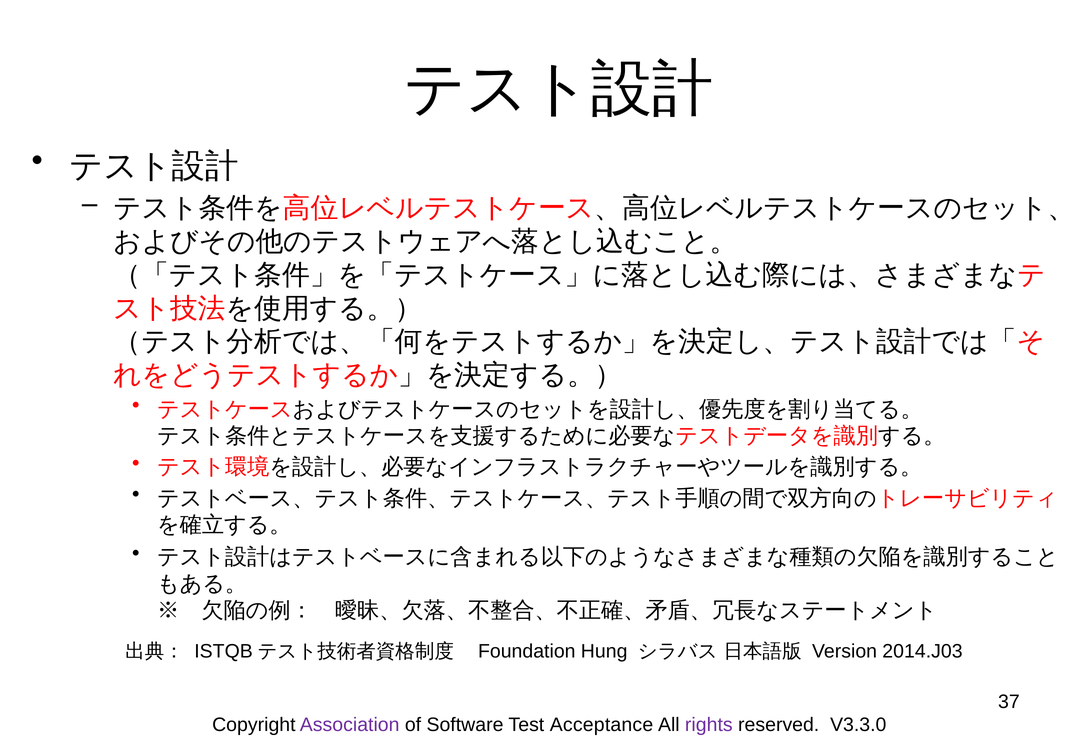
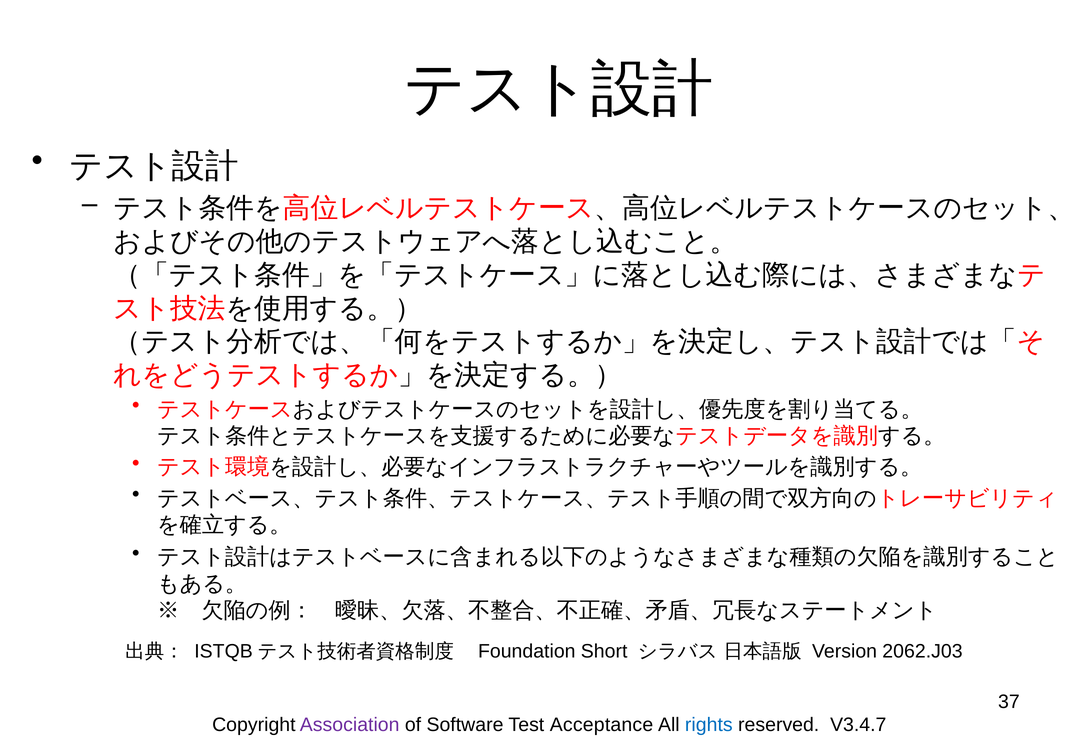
Hung: Hung -> Short (604, 651)
2014.J03: 2014.J03 -> 2062.J03 (922, 651)
rights colour: purple -> blue (709, 724)
V3.3.0: V3.3.0 -> V3.4.7 (858, 724)
